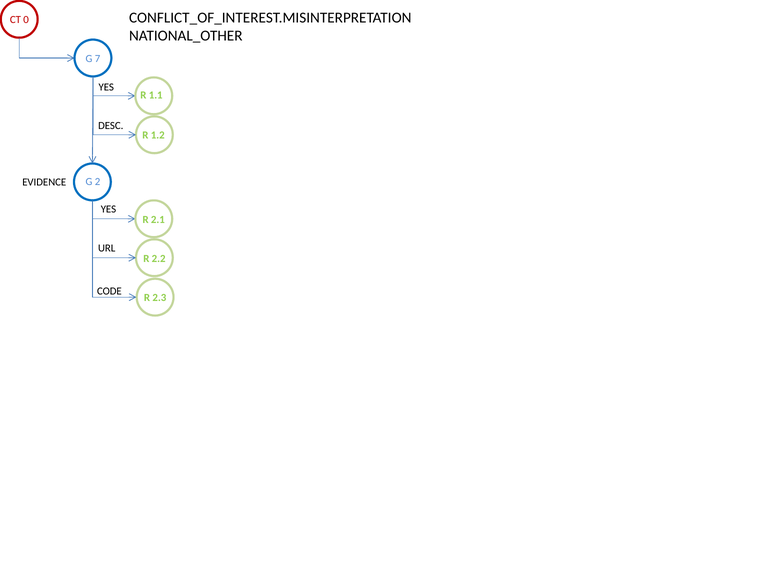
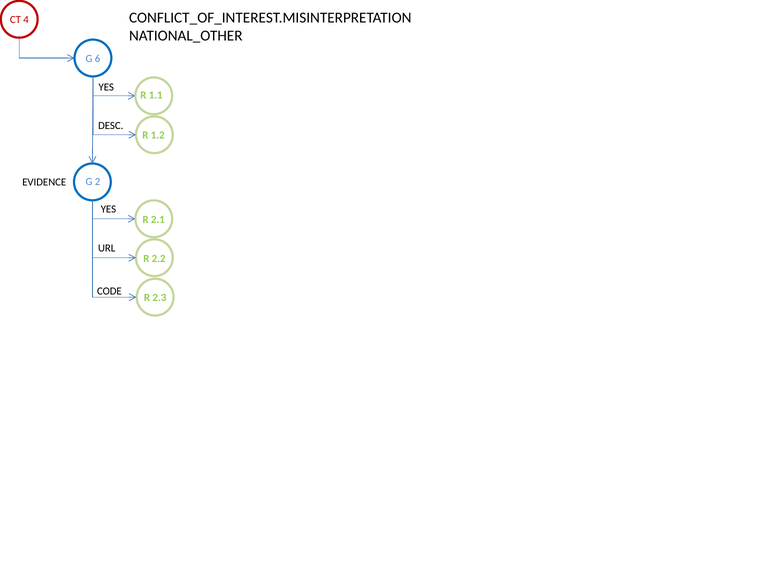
0: 0 -> 4 (26, 19)
7: 7 -> 6 (98, 59)
